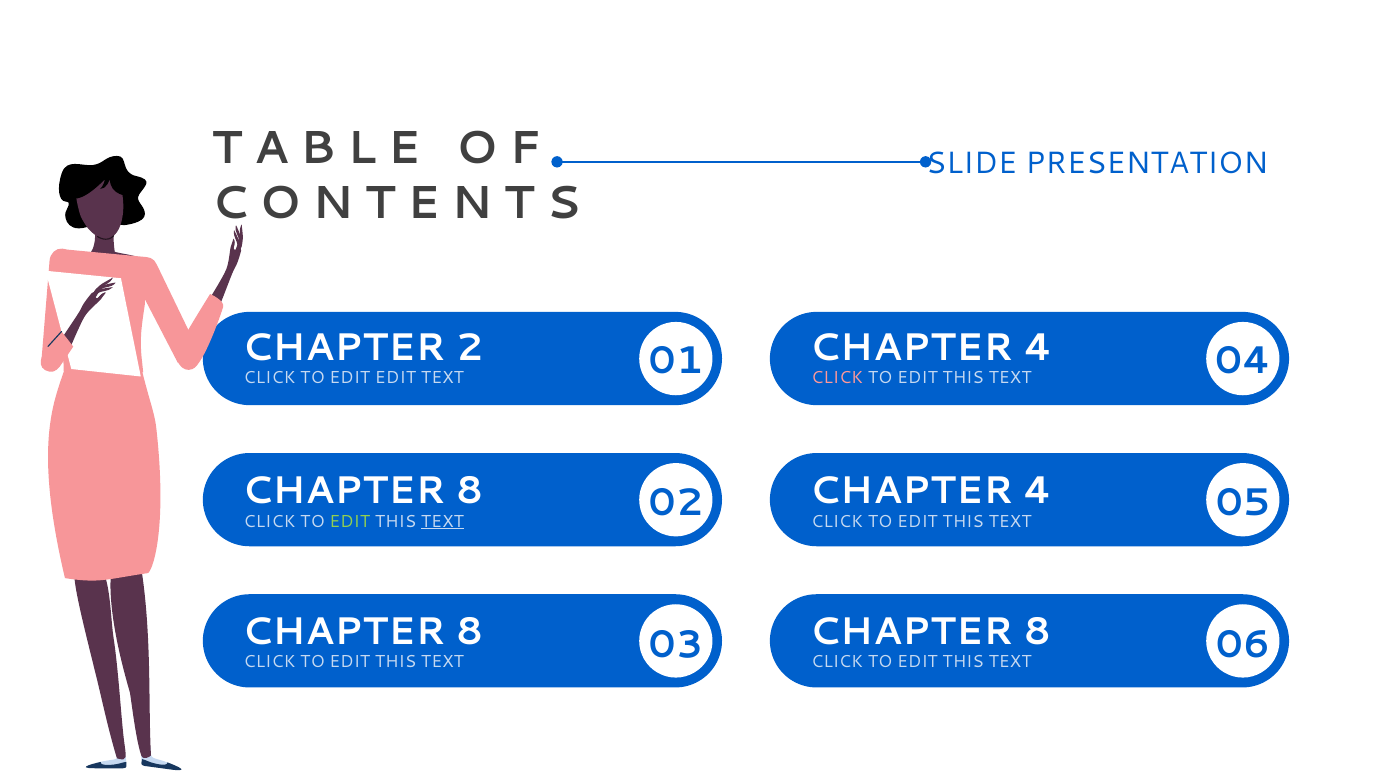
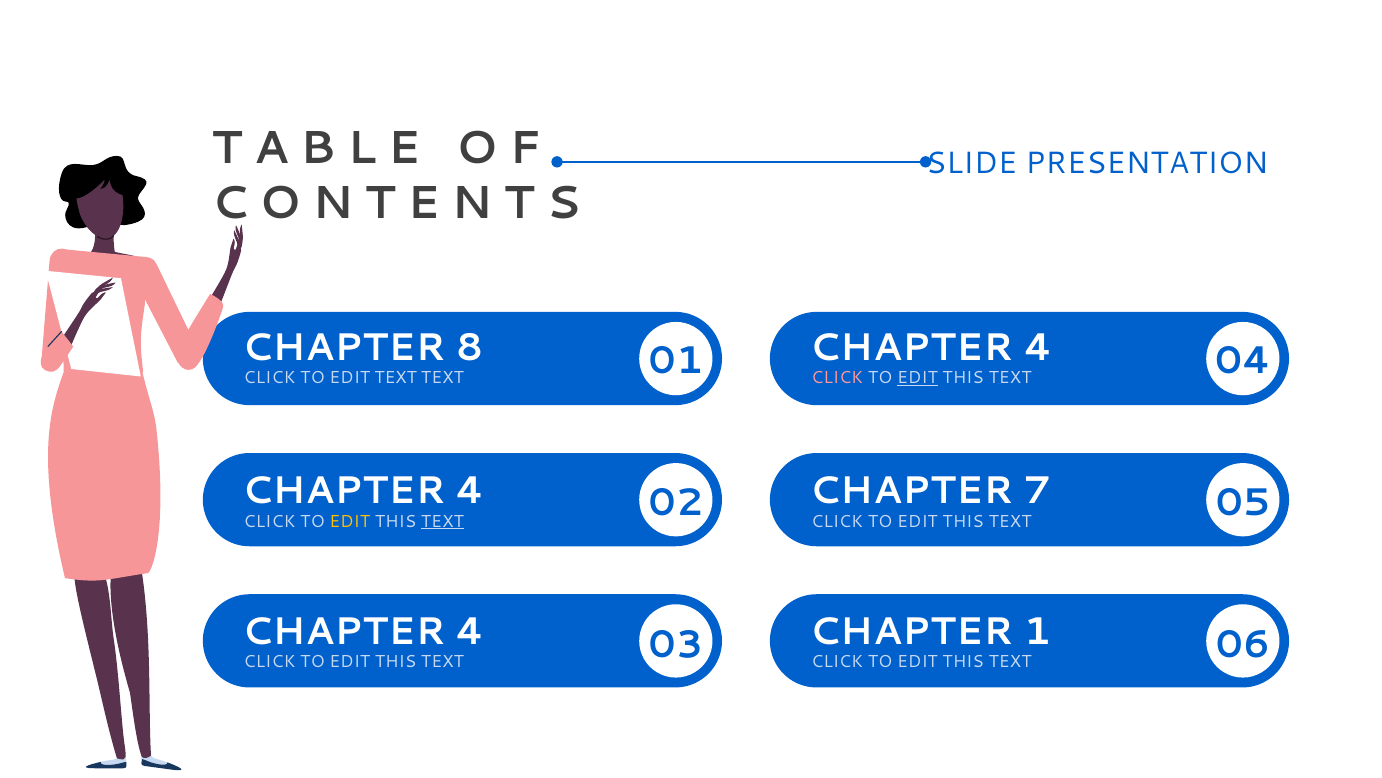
2: 2 -> 8 (470, 347)
EDIT EDIT: EDIT -> TEXT (396, 378)
EDIT underline: none -> present (917, 378)
8: 8 -> 4 (470, 491)
4: 4 -> 7 (1037, 491)
EDIT colour: light green -> yellow (350, 521)
8: 8 -> 4 (470, 631)
8: 8 -> 1 (1037, 631)
